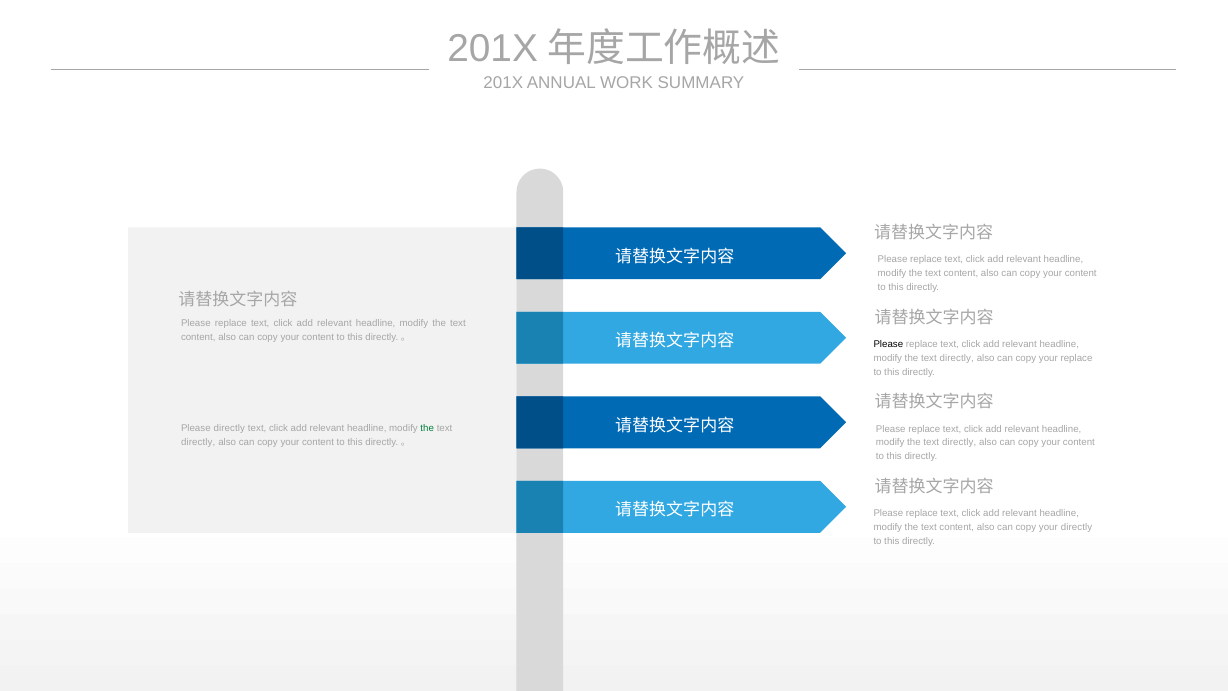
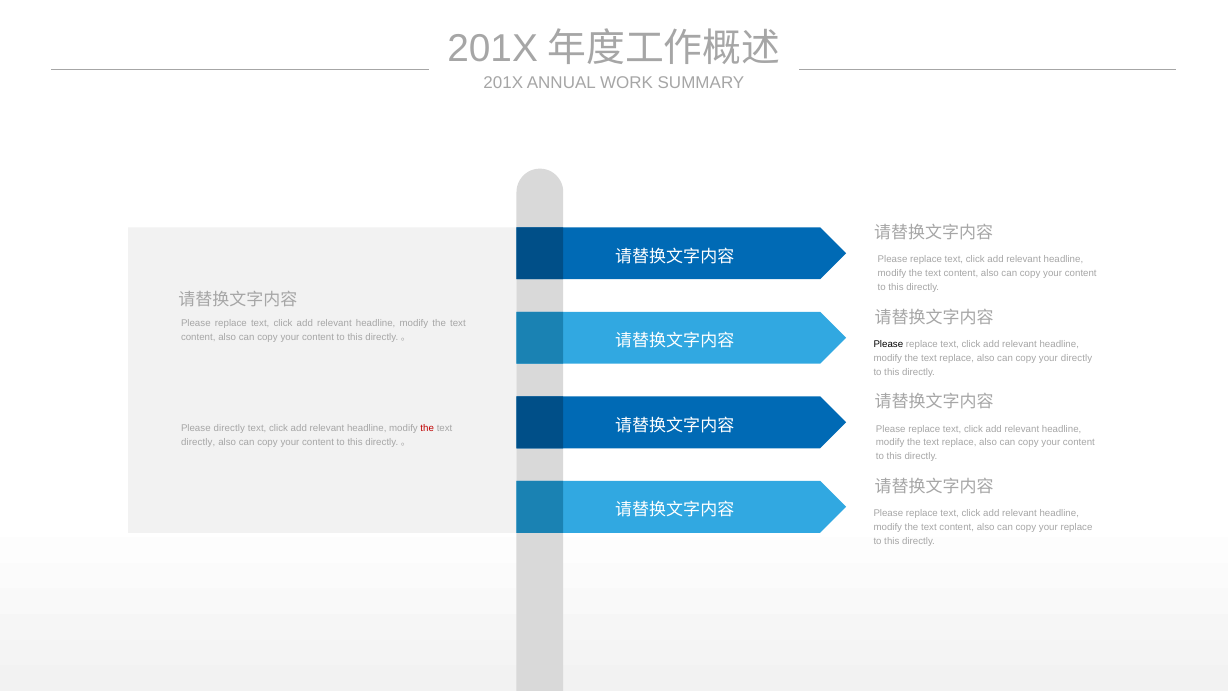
directly: directly -> replace (957, 358)
your replace: replace -> directly (1076, 358)
the colour: green -> red (427, 428)
directly: directly -> replace (959, 443)
your directly: directly -> replace (1077, 527)
